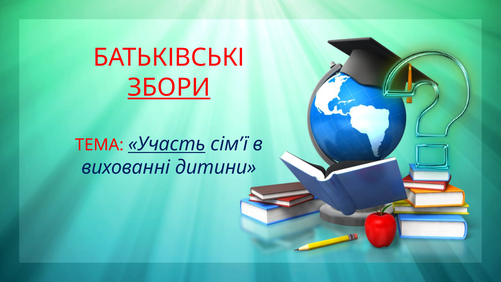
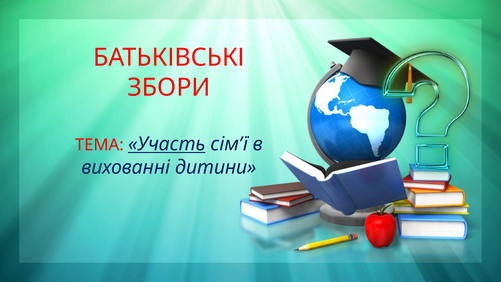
ЗБОРИ underline: present -> none (169, 88)
